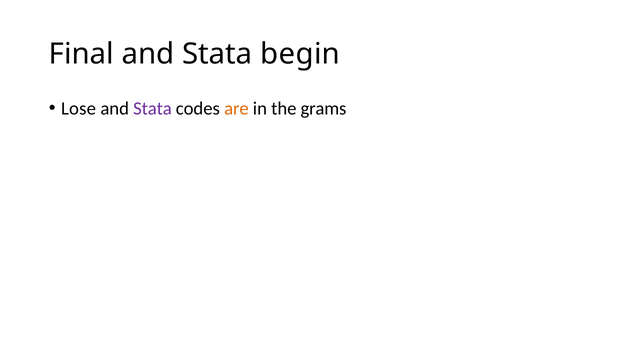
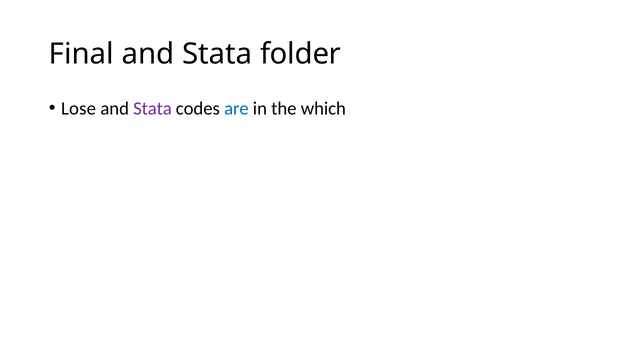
begin: begin -> folder (301, 54)
are colour: orange -> blue (236, 109)
grams: grams -> which (323, 109)
